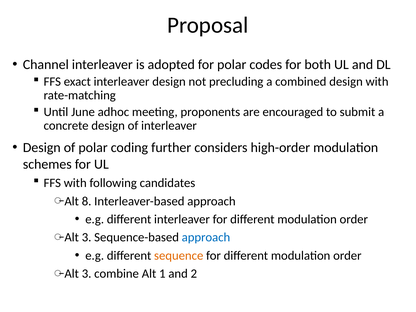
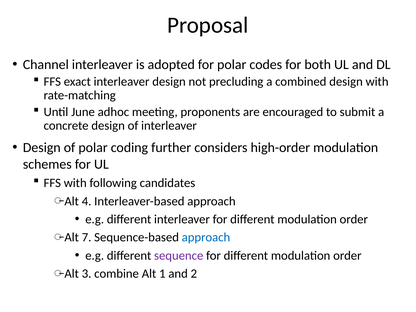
8: 8 -> 4 (87, 201)
3: 3 -> 7 (87, 237)
sequence colour: orange -> purple (179, 256)
